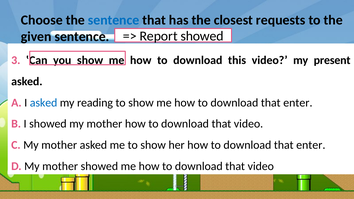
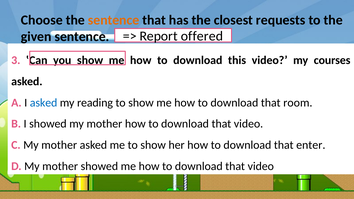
sentence colour: blue -> orange (114, 20)
Report showed: showed -> offered (202, 36)
present: present -> courses (332, 60)
enter: enter -> room (298, 103)
